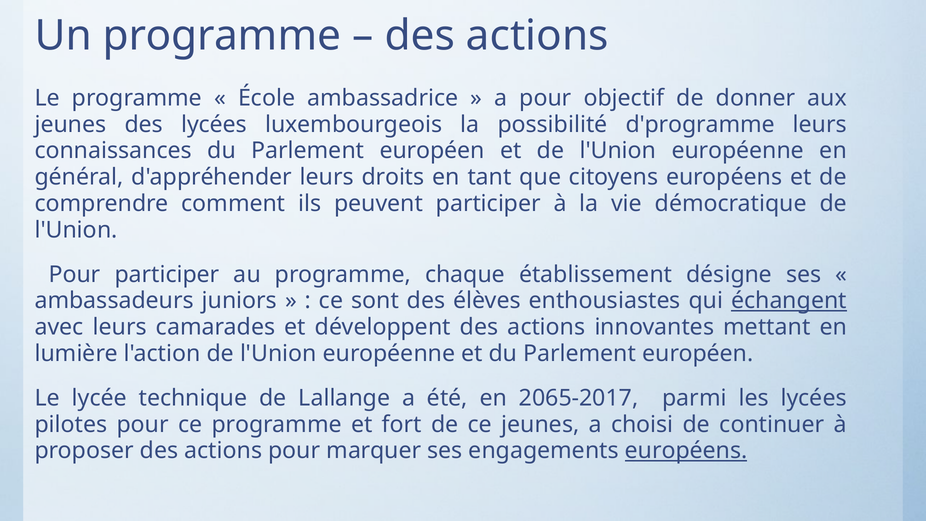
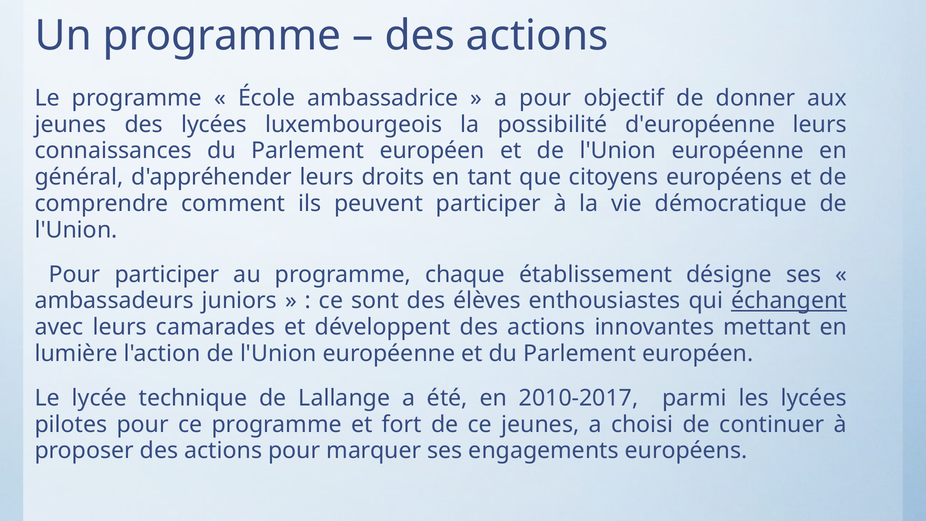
d'programme: d'programme -> d'européenne (700, 124)
2065-2017: 2065-2017 -> 2010-2017 (579, 398)
européens underline: present -> none (686, 451)
